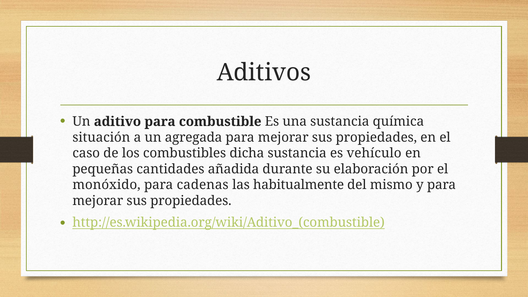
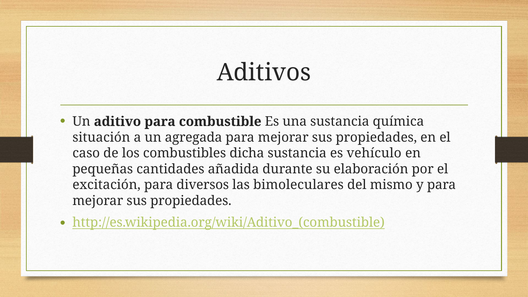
monóxido: monóxido -> excitación (107, 185)
cadenas: cadenas -> diversos (203, 185)
habitualmente: habitualmente -> bimoleculares (298, 185)
